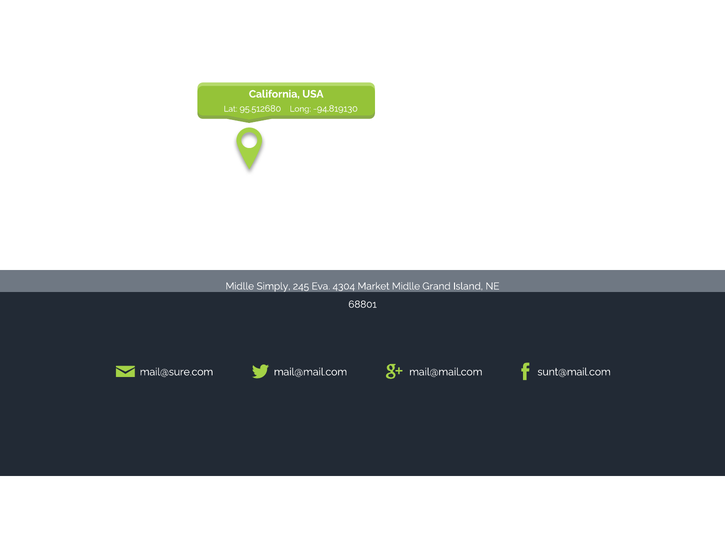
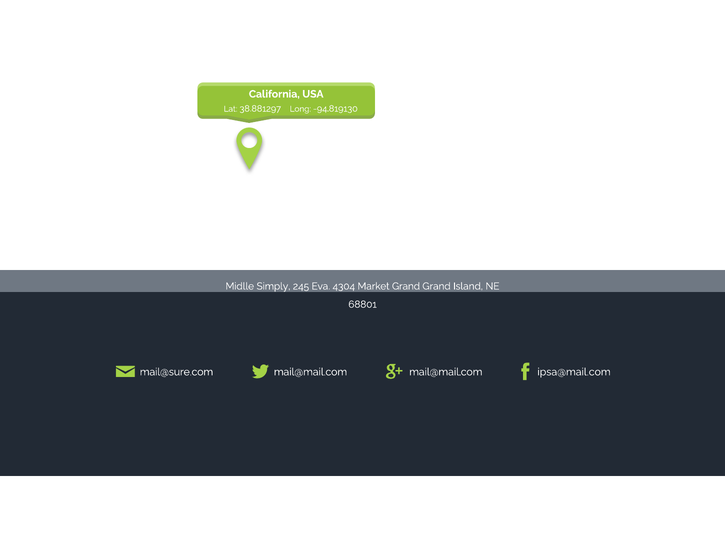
95.512680: 95.512680 -> 38.881297 (260, 109)
Market Midlle: Midlle -> Grand (406, 286)
sunt@mail.com: sunt@mail.com -> ipsa@mail.com (574, 372)
